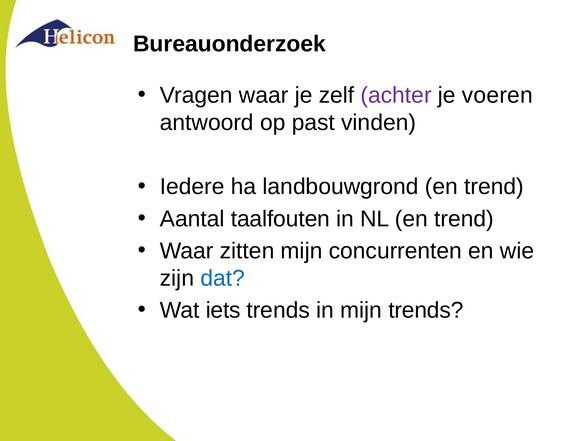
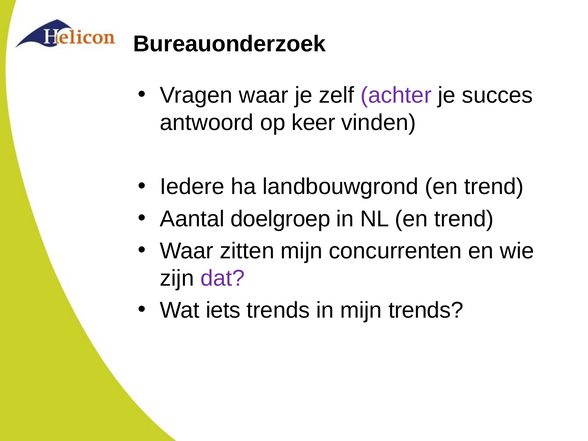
voeren: voeren -> succes (497, 95)
past: past -> keer (313, 123)
taalfouten: taalfouten -> doelgroep (280, 219)
dat colour: blue -> purple (223, 278)
